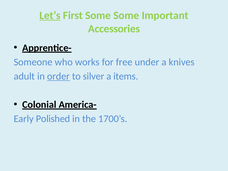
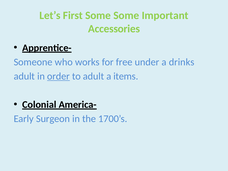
Let’s underline: present -> none (50, 15)
knives: knives -> drinks (182, 62)
to silver: silver -> adult (94, 76)
Polished: Polished -> Surgeon (53, 119)
